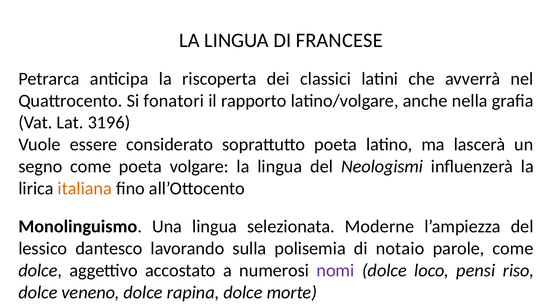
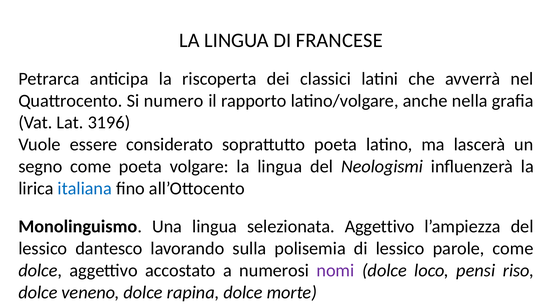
fonatori: fonatori -> numero (174, 101)
italiana colour: orange -> blue (85, 188)
selezionata Moderne: Moderne -> Aggettivo (380, 226)
di notaio: notaio -> lessico (400, 248)
